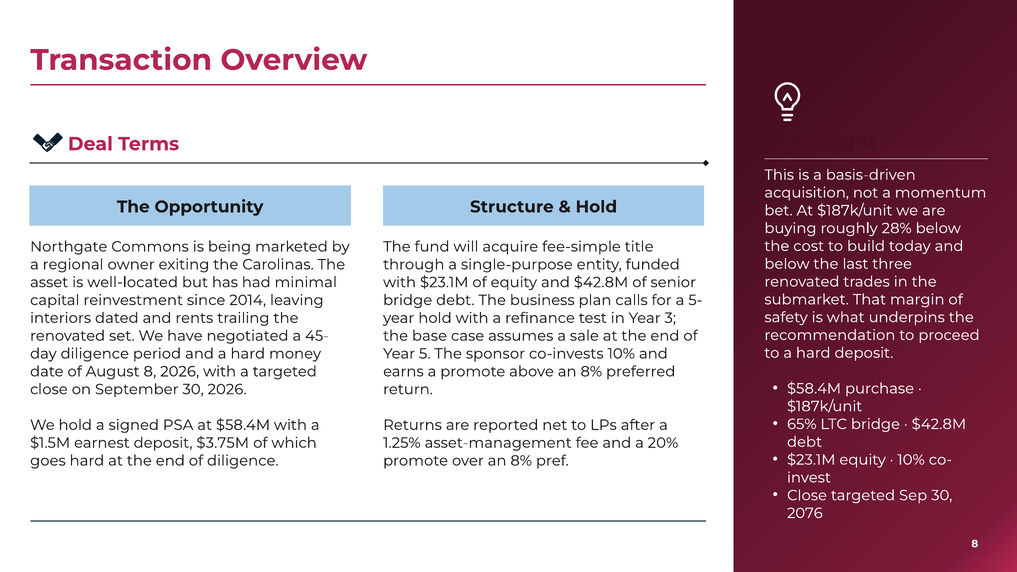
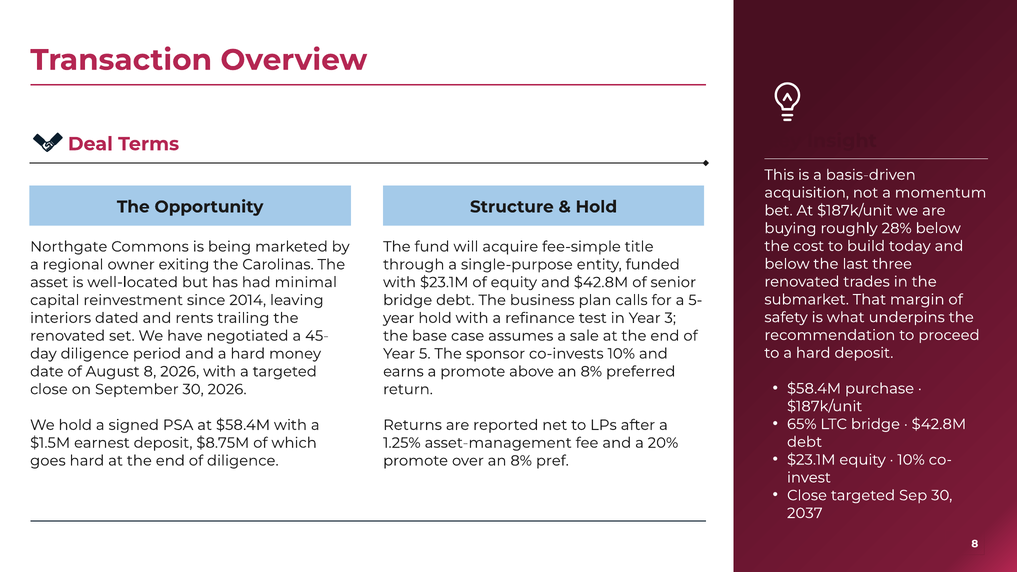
$3.75M: $3.75M -> $8.75M (223, 443)
2076: 2076 -> 2037 (805, 513)
